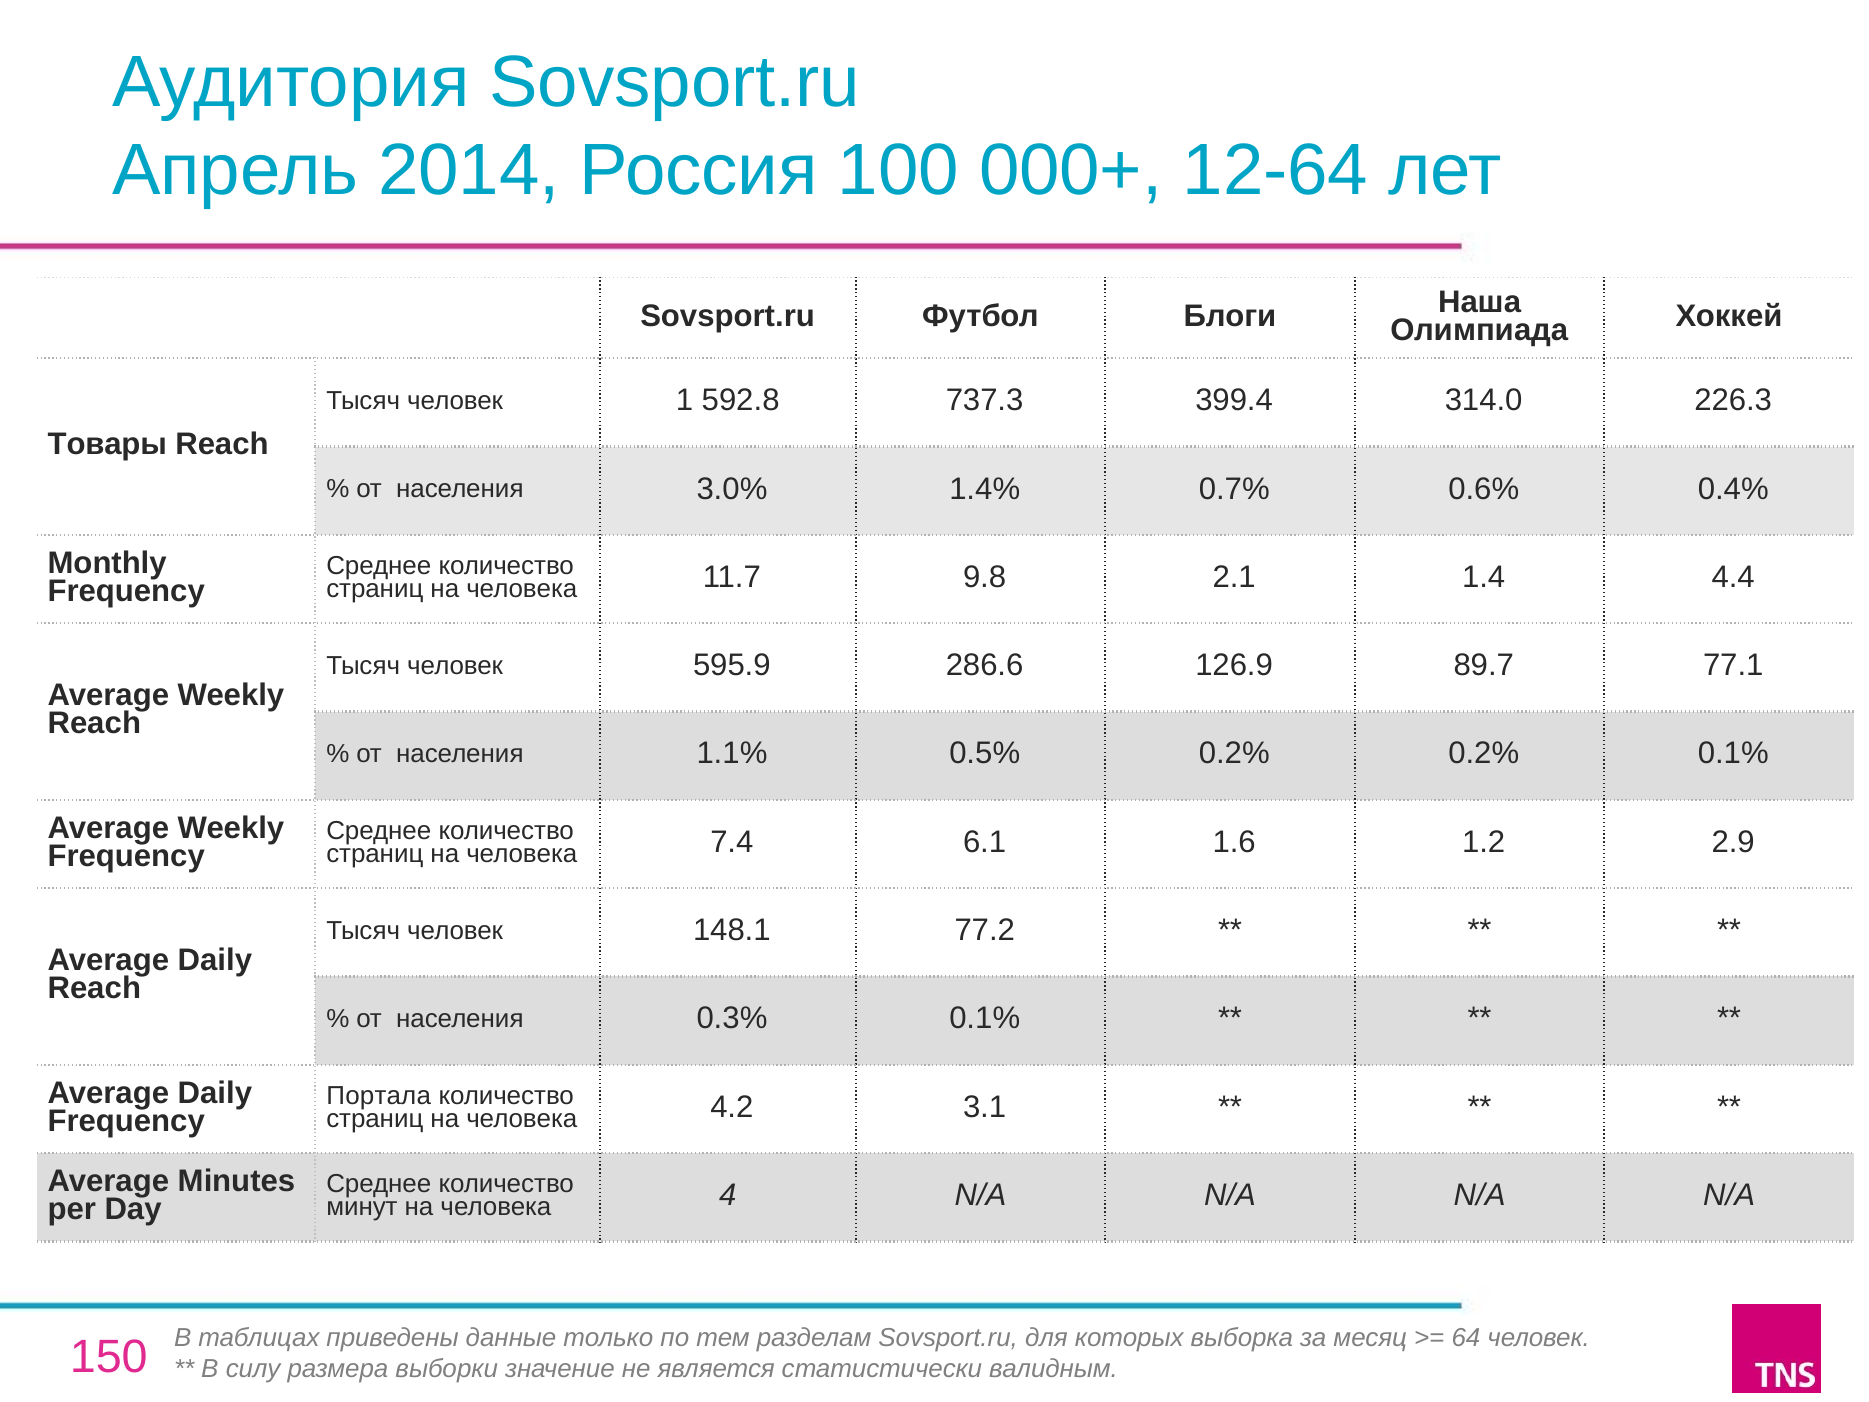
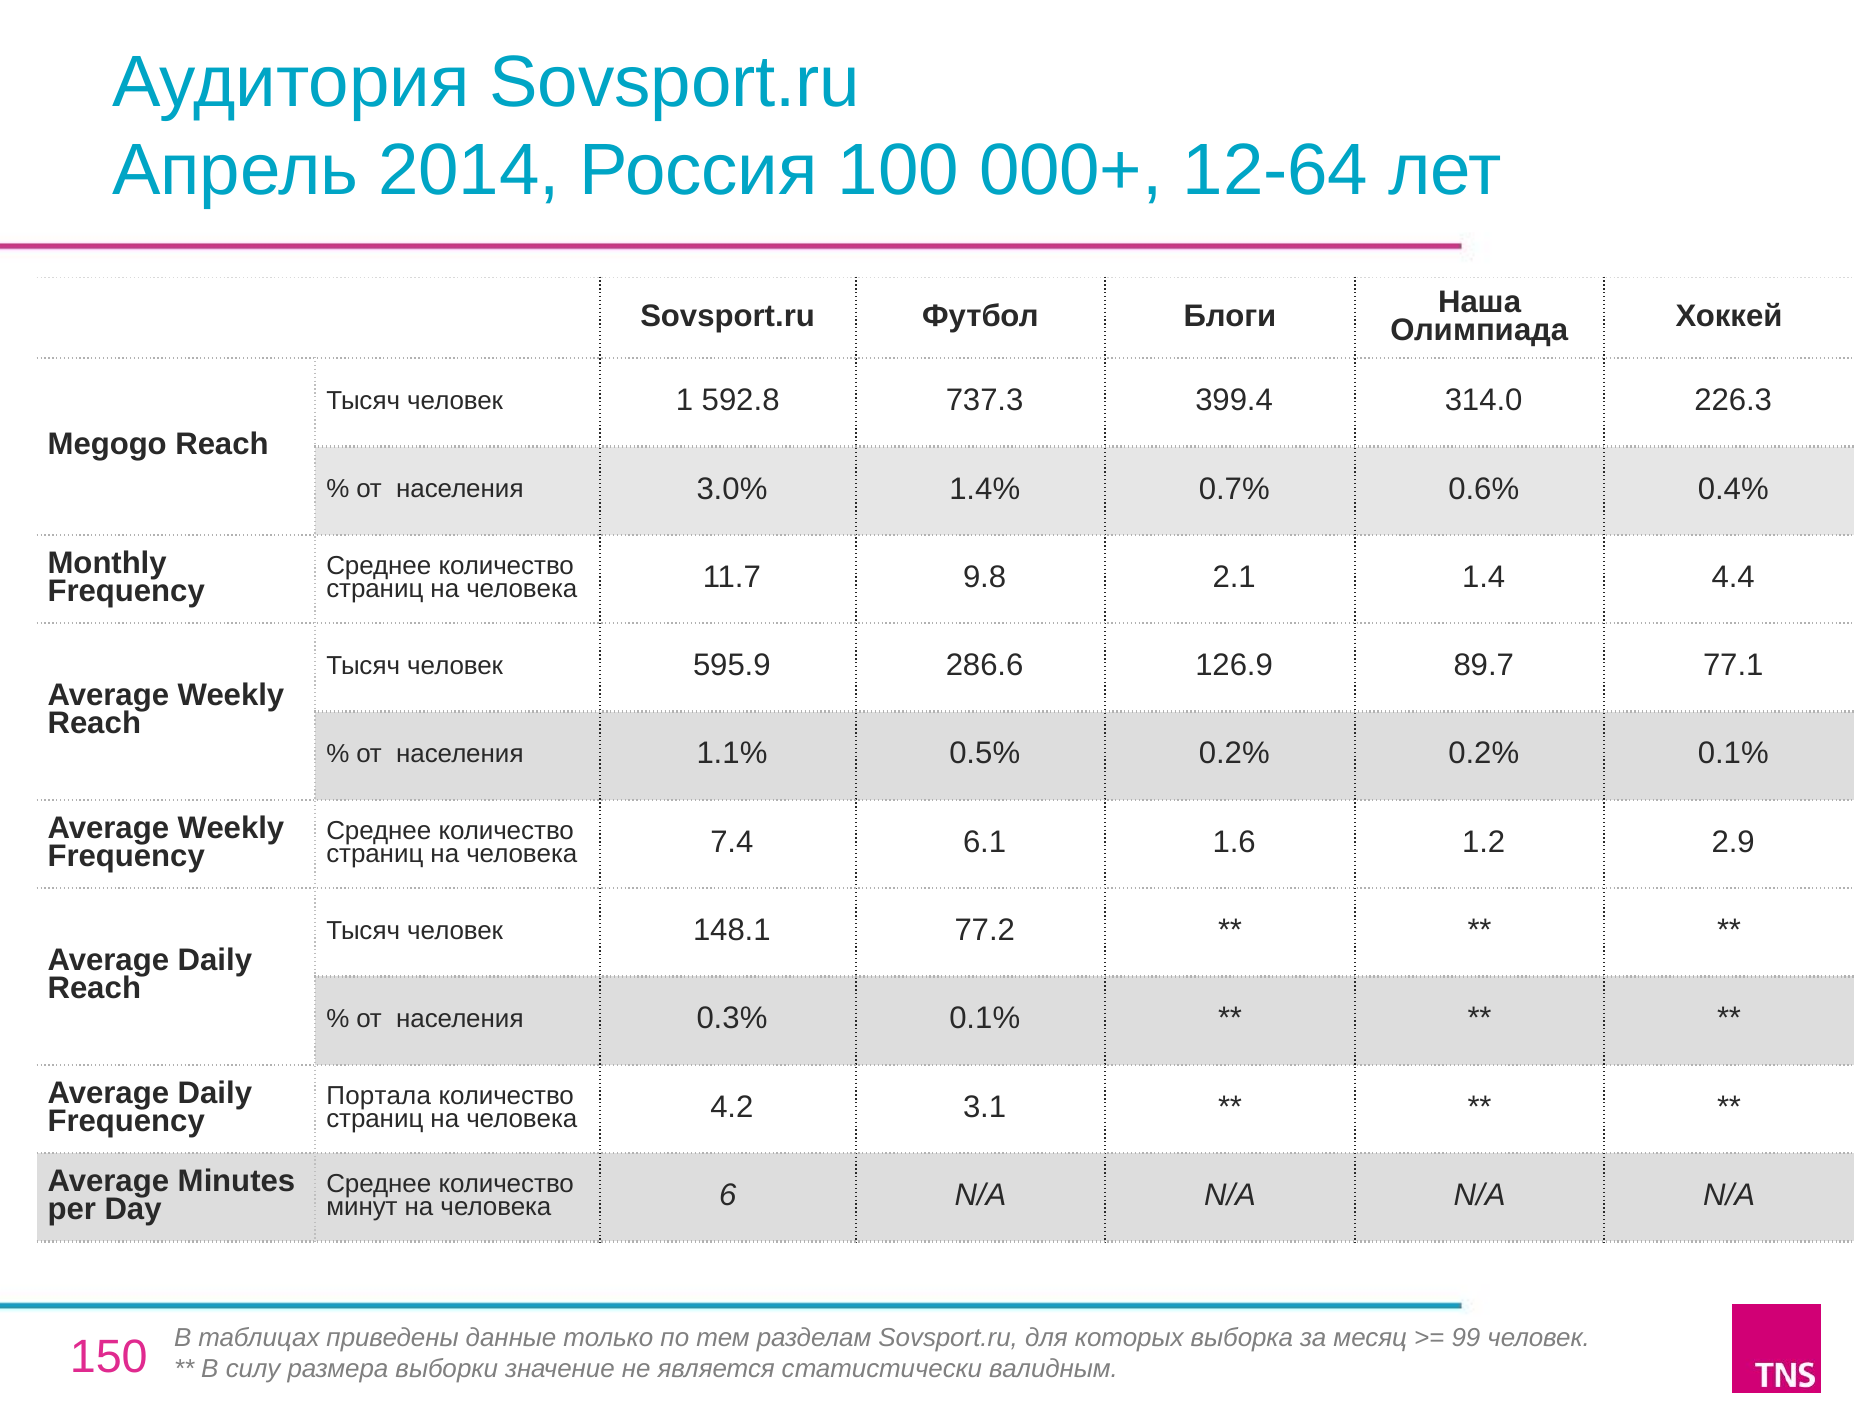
Товары: Товары -> Megogo (107, 445)
4: 4 -> 6 (728, 1195)
64: 64 -> 99 (1466, 1338)
